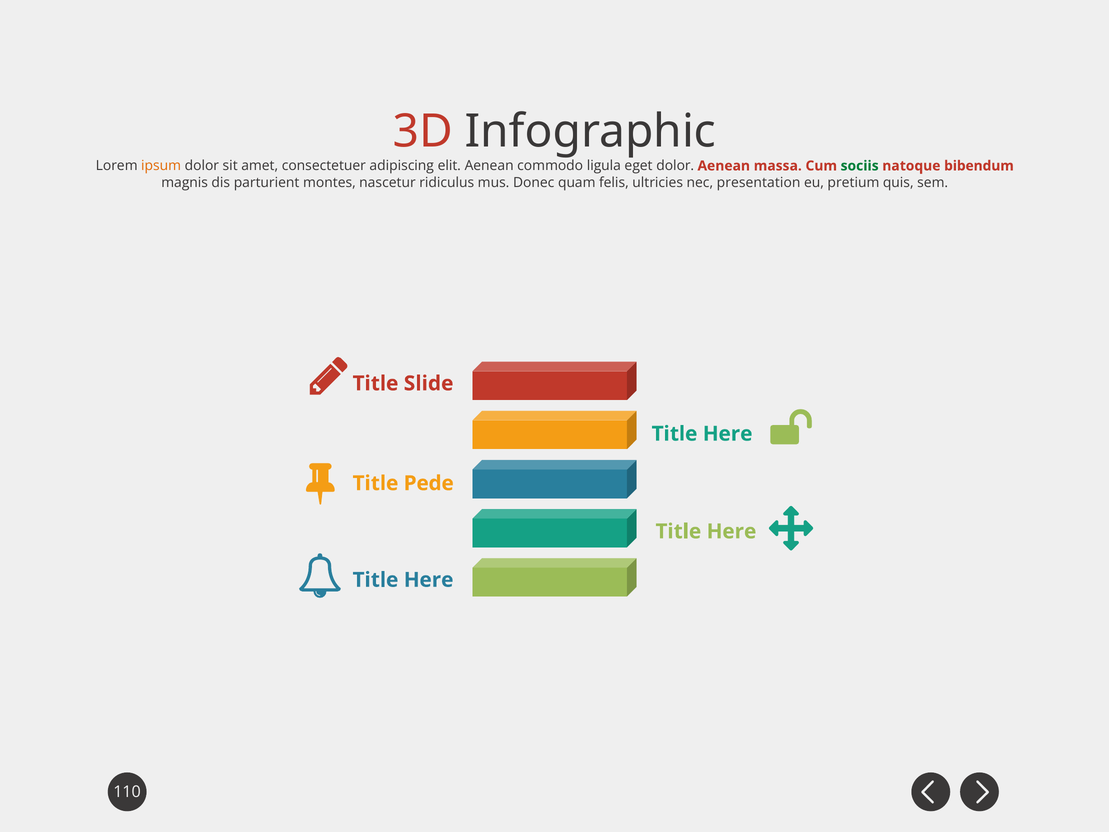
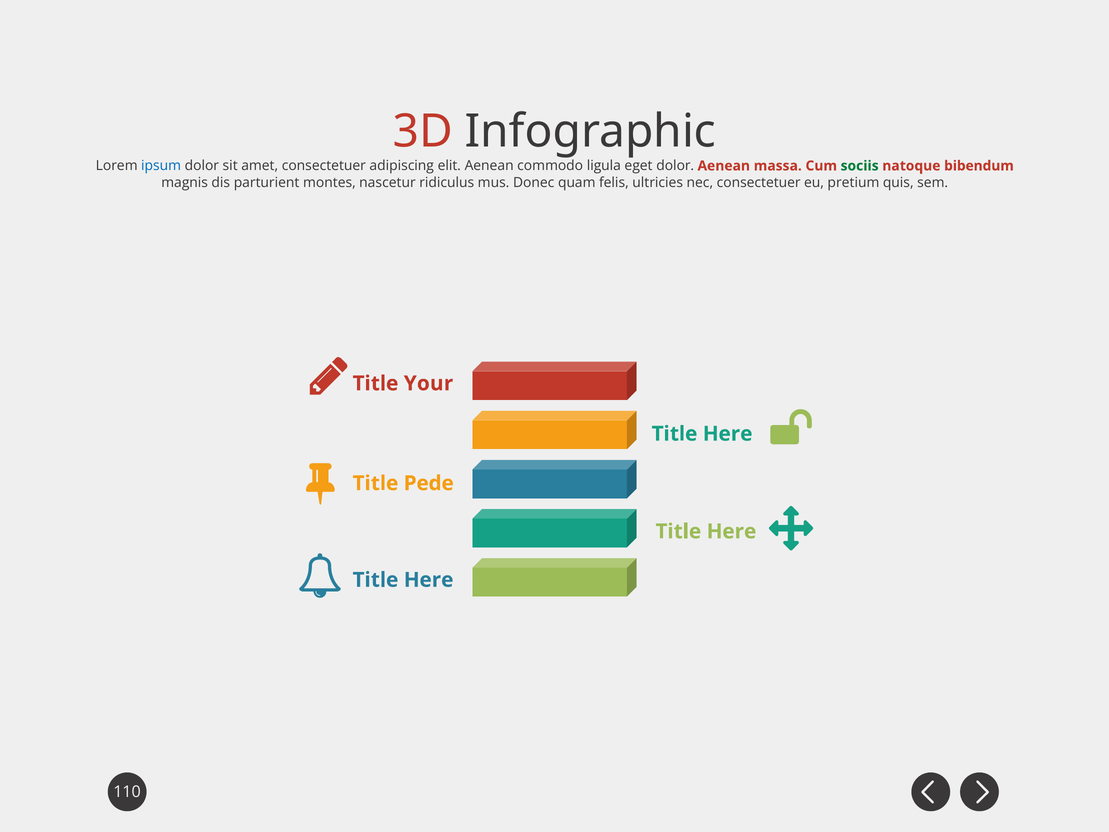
ipsum colour: orange -> blue (161, 166)
nec presentation: presentation -> consectetuer (759, 182)
Slide: Slide -> Your (429, 383)
